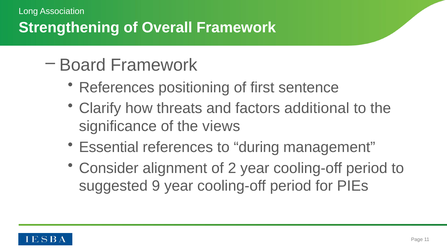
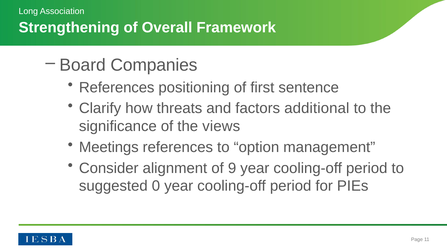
Board Framework: Framework -> Companies (154, 65)
Essential: Essential -> Meetings (109, 147)
during: during -> option (256, 147)
2: 2 -> 9 (232, 168)
9: 9 -> 0 (156, 186)
